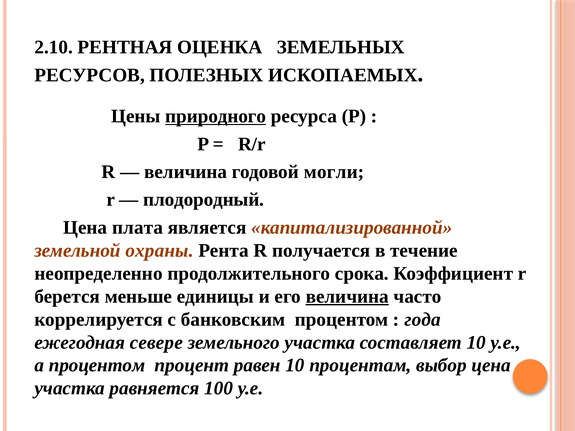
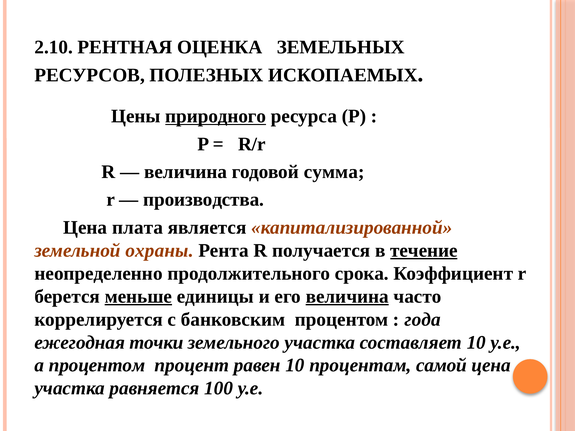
могли: могли -> сумма (334, 172)
плодородный: плодородный -> производства (204, 200)
течение underline: none -> present (424, 251)
меньше underline: none -> present (138, 297)
севере: севере -> точки (156, 343)
выбор: выбор -> самой (441, 366)
